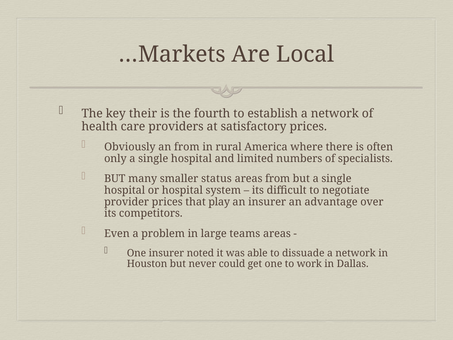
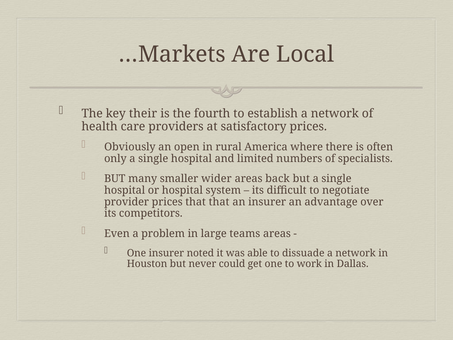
an from: from -> open (187, 147)
status: status -> wider (216, 179)
areas from: from -> back (278, 179)
that play: play -> that (219, 202)
